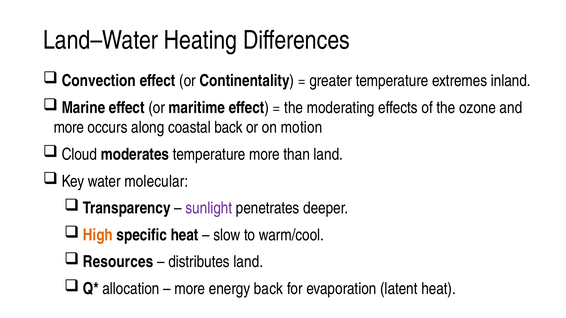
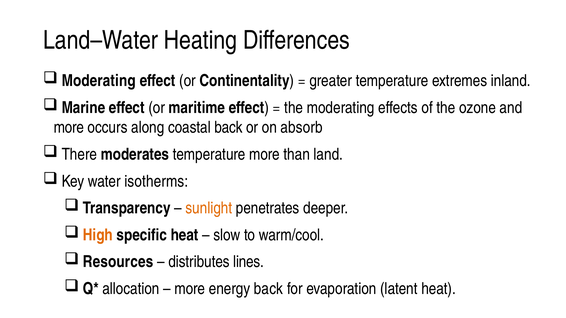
Convection: Convection -> Moderating (99, 81)
motion: motion -> absorb (302, 128)
Cloud: Cloud -> There (79, 155)
molecular: molecular -> isotherms (156, 181)
sunlight colour: purple -> orange (209, 208)
distributes land: land -> lines (249, 262)
